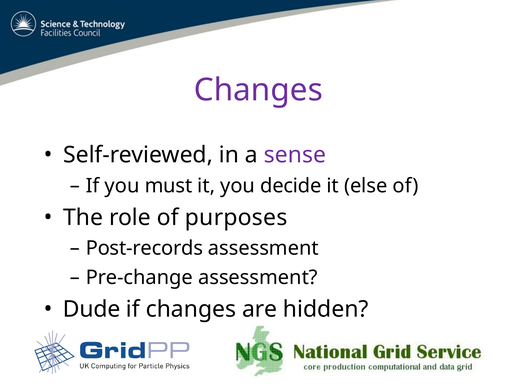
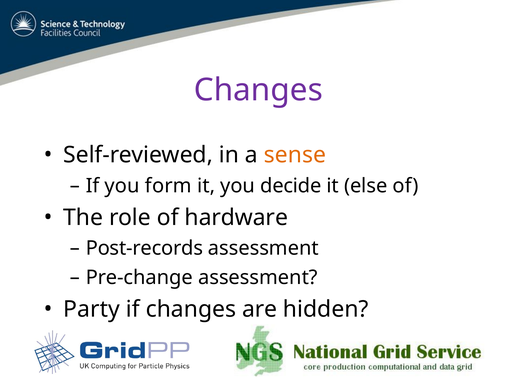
sense colour: purple -> orange (295, 155)
must: must -> form (168, 186)
purposes: purposes -> hardware (236, 217)
Dude: Dude -> Party (92, 309)
